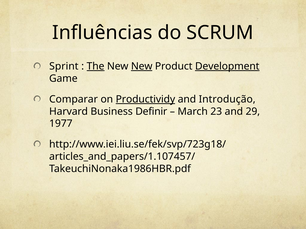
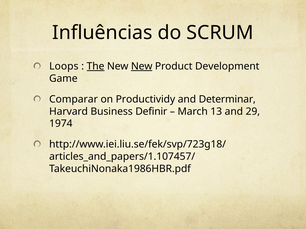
Sprint: Sprint -> Loops (64, 66)
Development underline: present -> none (227, 66)
Productividy underline: present -> none (145, 99)
Introdução: Introdução -> Determinar (227, 99)
23: 23 -> 13 (216, 112)
1977: 1977 -> 1974 (61, 124)
